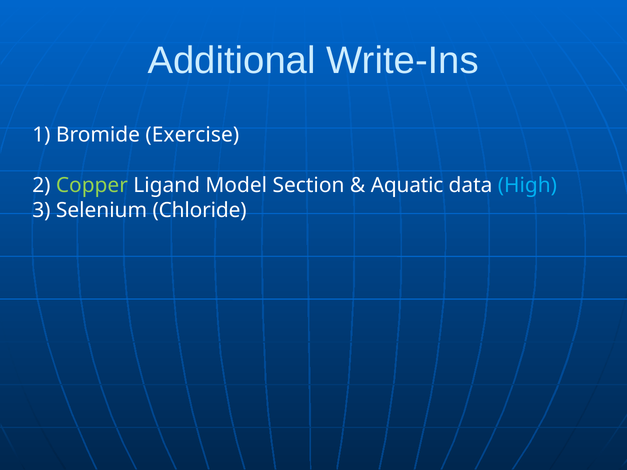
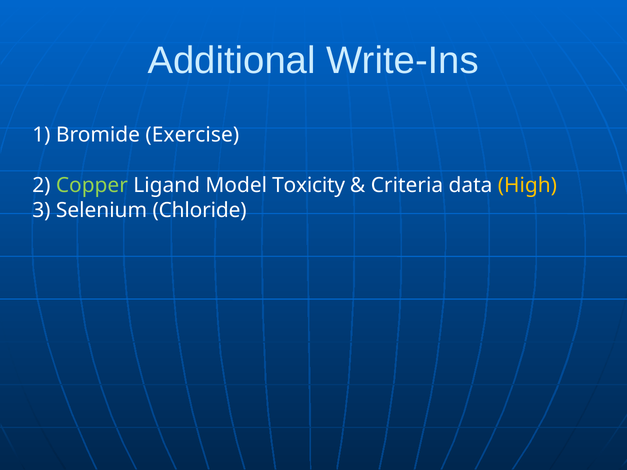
Section: Section -> Toxicity (309, 185)
Aquatic: Aquatic -> Criteria (407, 185)
High colour: light blue -> yellow (527, 185)
